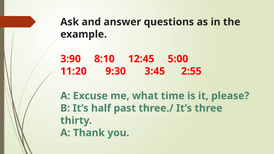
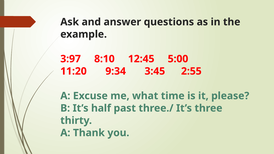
3:90: 3:90 -> 3:97 (71, 59)
9:30: 9:30 -> 9:34 (116, 71)
